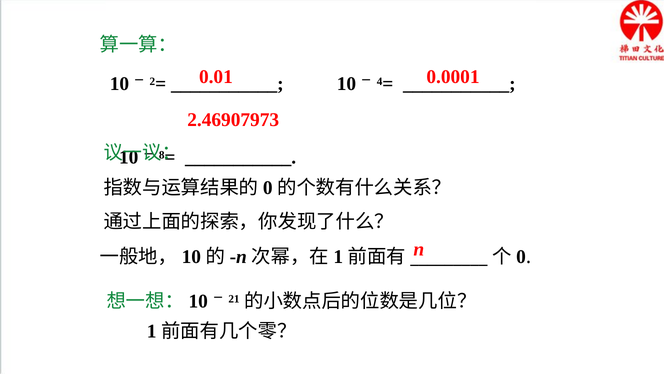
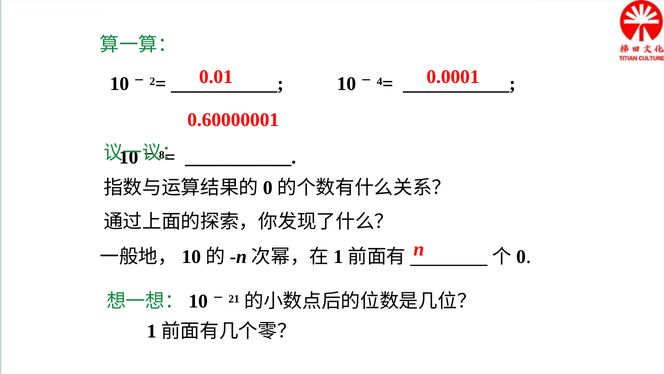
2.46907973: 2.46907973 -> 0.60000001 (233, 120)
